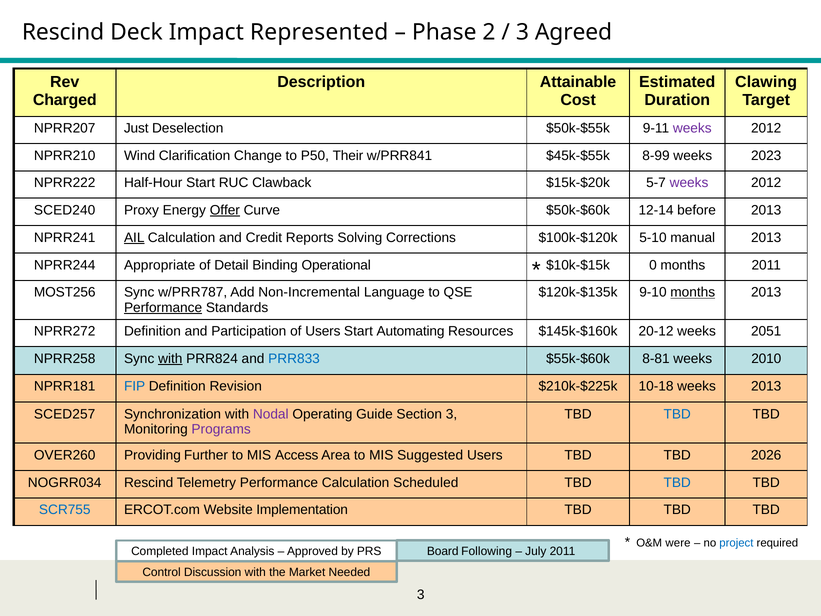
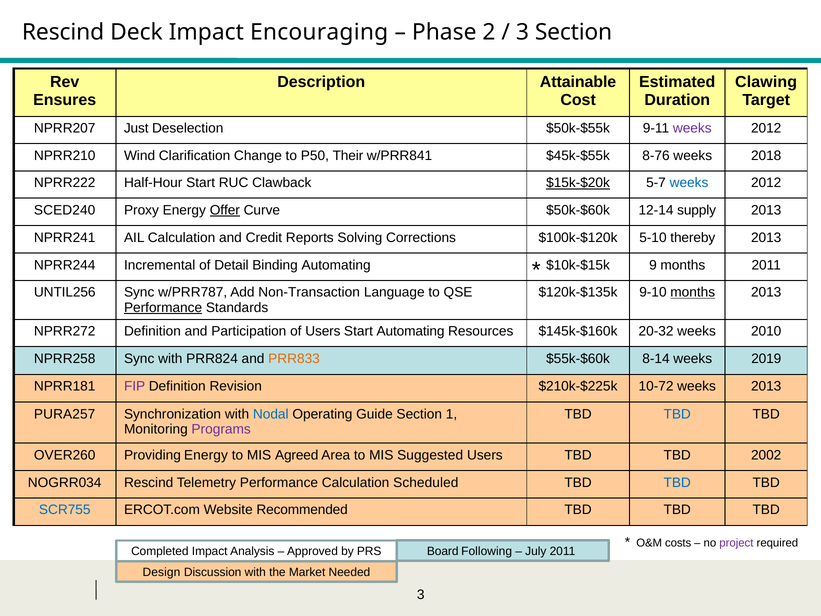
Represented: Represented -> Encouraging (319, 32)
3 Agreed: Agreed -> Section (574, 32)
Charged: Charged -> Ensures (65, 100)
8-99: 8-99 -> 8-76 (656, 156)
2023: 2023 -> 2018 (766, 156)
$15k-$20k underline: none -> present (578, 183)
weeks colour: purple -> blue (689, 183)
before: before -> supply (697, 210)
AIL underline: present -> none (134, 237)
manual: manual -> thereby (693, 237)
Appropriate: Appropriate -> Incremental (160, 265)
Binding Operational: Operational -> Automating (336, 265)
0: 0 -> 9 (653, 265)
MOST256: MOST256 -> UNTIL256 (65, 292)
Non-Incremental: Non-Incremental -> Non-Transaction (309, 292)
20-12: 20-12 -> 20-32 (656, 331)
2051: 2051 -> 2010 (766, 331)
with underline: present -> none (170, 359)
PRR833 colour: blue -> orange (294, 359)
8-81: 8-81 -> 8-14 (656, 359)
2010: 2010 -> 2019 (766, 359)
FIP colour: blue -> purple (135, 386)
10-18: 10-18 -> 10-72 (656, 386)
SCED257: SCED257 -> PURA257 (65, 414)
Nodal colour: purple -> blue (271, 414)
Section 3: 3 -> 1 (452, 414)
Providing Further: Further -> Energy (206, 455)
Access: Access -> Agreed (297, 455)
2026: 2026 -> 2002 (766, 455)
Implementation: Implementation -> Recommended (302, 510)
were: were -> costs (678, 543)
project colour: blue -> purple (736, 543)
Control: Control -> Design (161, 572)
